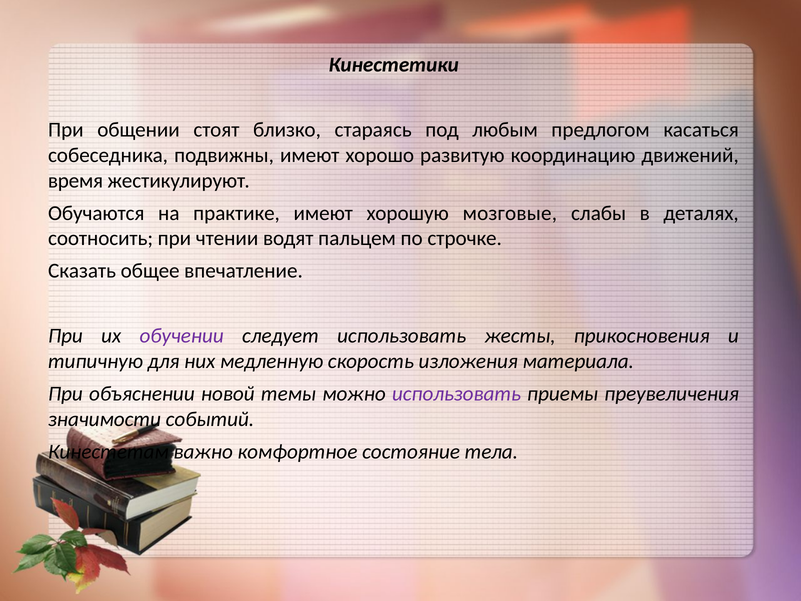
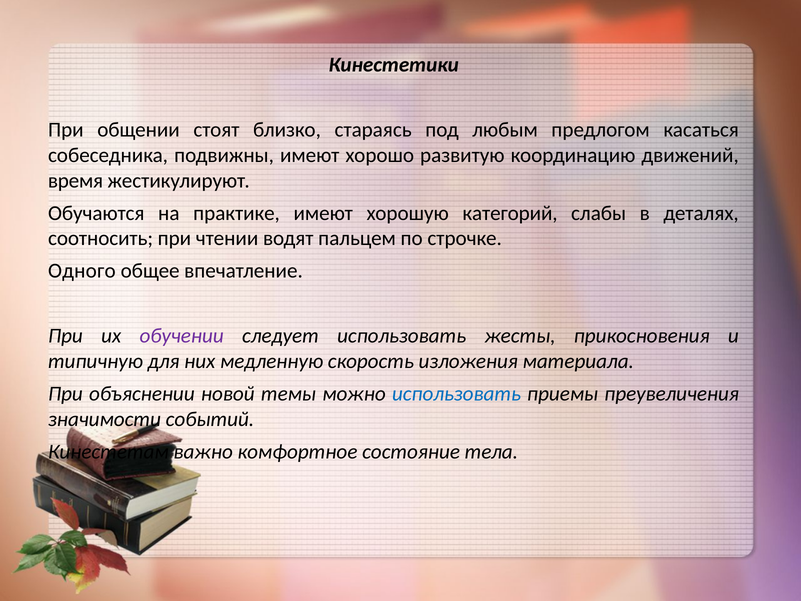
мозговые: мозговые -> категорий (510, 213)
Сказать: Сказать -> Одного (82, 271)
использовать colour: purple -> blue (456, 394)
